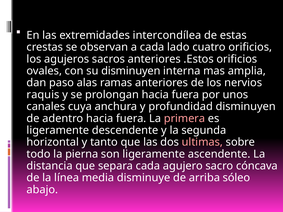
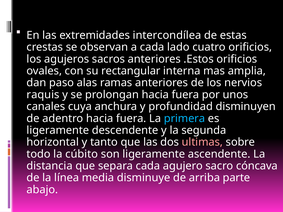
su disminuyen: disminuyen -> rectangular (131, 71)
primera colour: pink -> light blue (185, 119)
pierna: pierna -> cúbito (82, 154)
sóleo: sóleo -> parte (236, 178)
